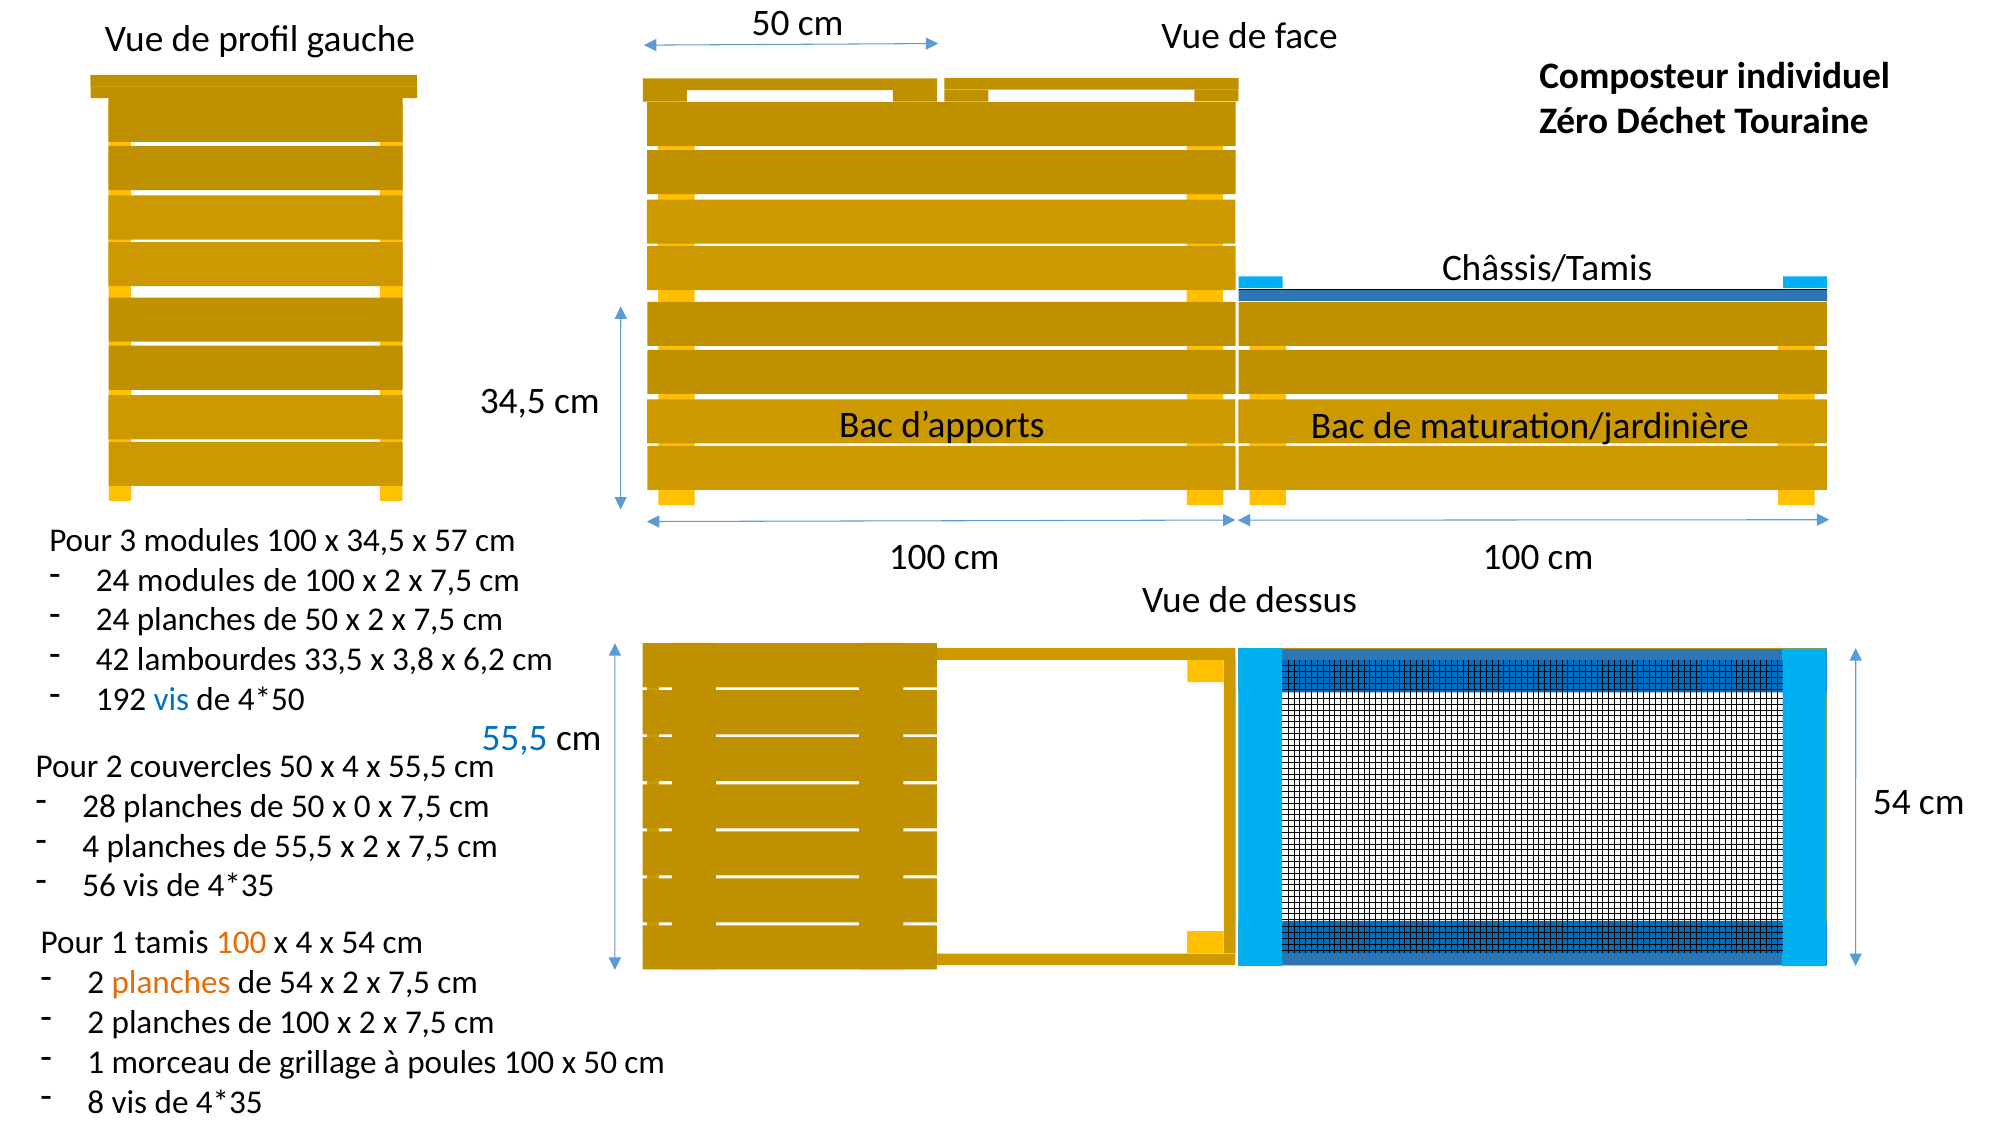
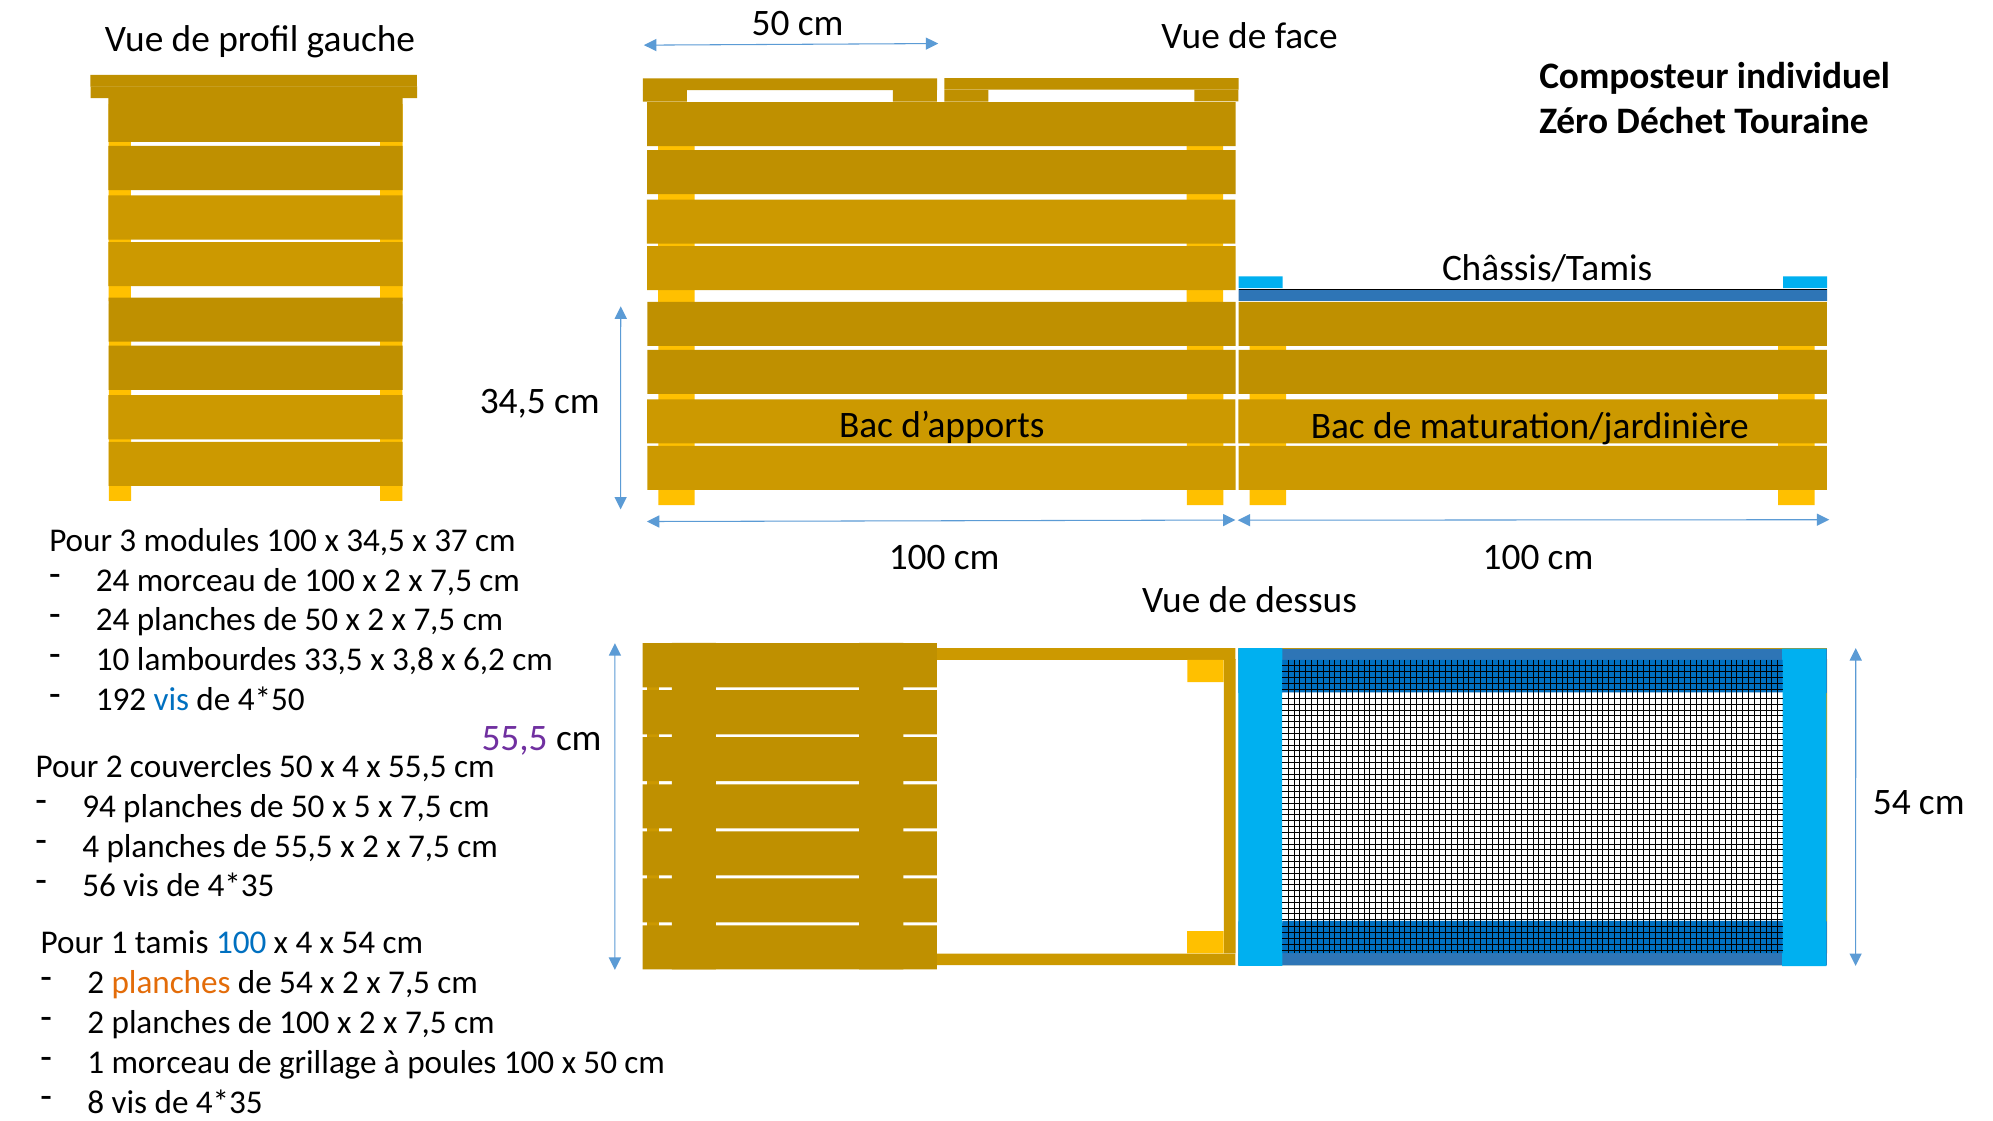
57: 57 -> 37 (451, 540)
24 modules: modules -> morceau (196, 580)
42: 42 -> 10 (113, 660)
55,5 colour: blue -> purple (515, 738)
28: 28 -> 94 (99, 806)
0: 0 -> 5 (362, 806)
100 colour: orange -> blue (241, 943)
